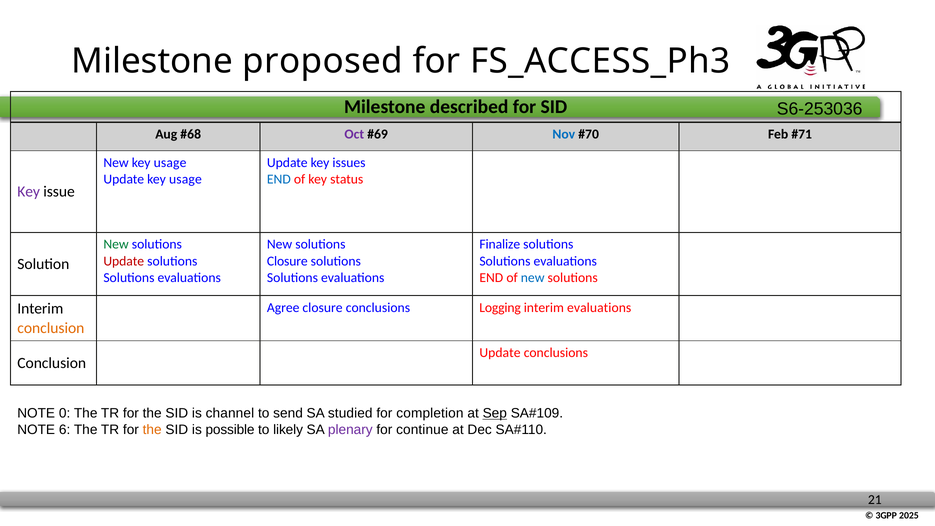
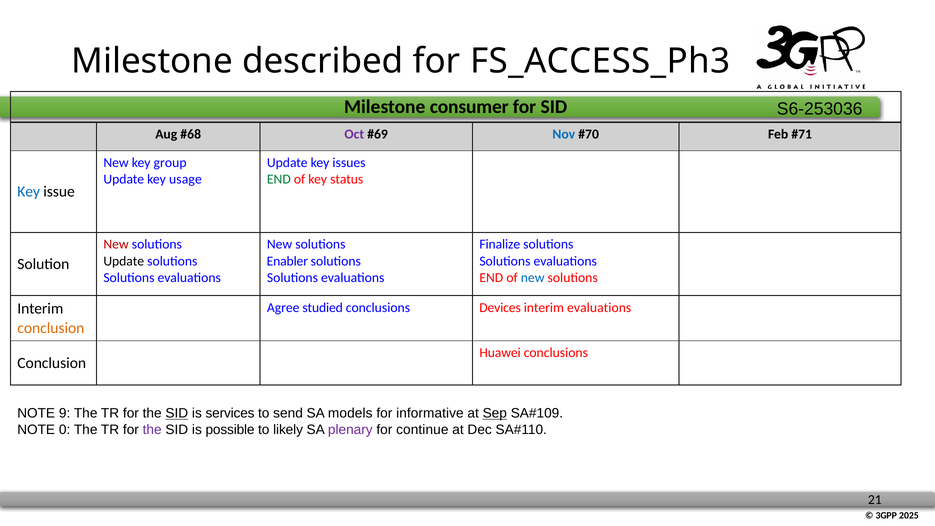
proposed: proposed -> described (323, 61)
described: described -> consumer (469, 107)
New key usage: usage -> group (170, 163)
END colour: blue -> green (279, 179)
Key colour: purple -> blue (29, 192)
New colour: green -> red (116, 244)
Update colour: red -> black (124, 261)
Closure: Closure -> Enabler (287, 261)
Agree closure: closure -> studied (323, 308)
Logging: Logging -> Devices (500, 308)
Update: Update -> Huawei (500, 353)
0: 0 -> 9 (65, 413)
SID underline: none -> present (177, 413)
channel: channel -> services (230, 413)
studied: studied -> models (350, 413)
completion: completion -> informative (430, 413)
6: 6 -> 0 (65, 430)
the colour: orange -> purple (152, 430)
